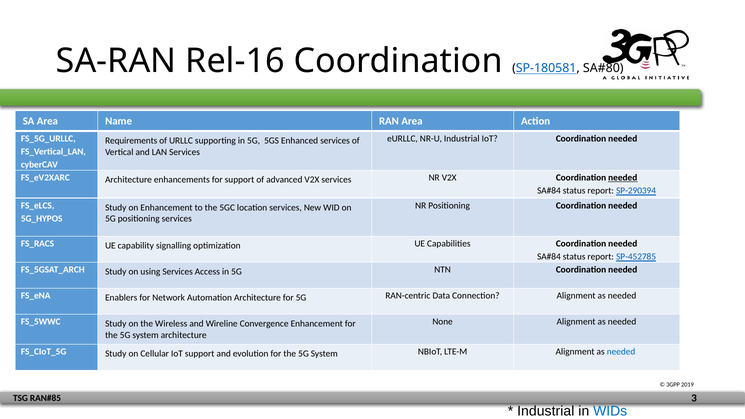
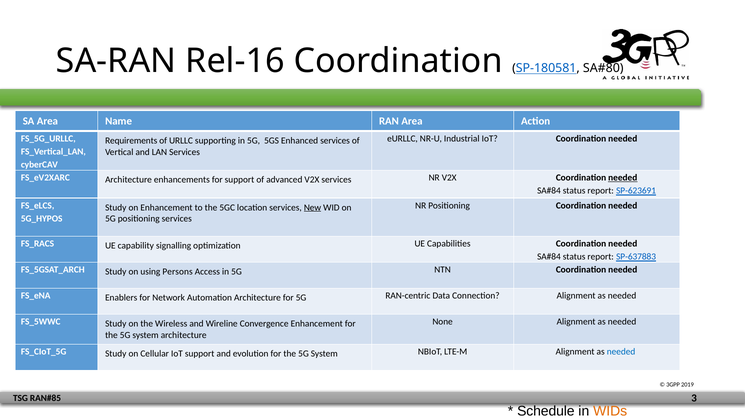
SP-290394: SP-290394 -> SP-623691 (636, 191)
New underline: none -> present (312, 207)
SP-452785: SP-452785 -> SP-637883 (636, 257)
using Services: Services -> Persons (178, 272)
Industrial: Industrial -> Schedule (546, 411)
WIDs colour: blue -> orange (610, 411)
